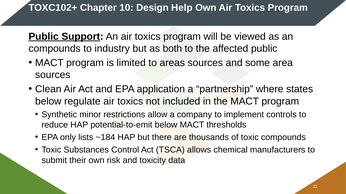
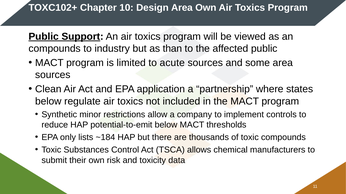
Design Help: Help -> Area (182, 8)
both: both -> than (172, 49)
areas: areas -> acute (172, 63)
